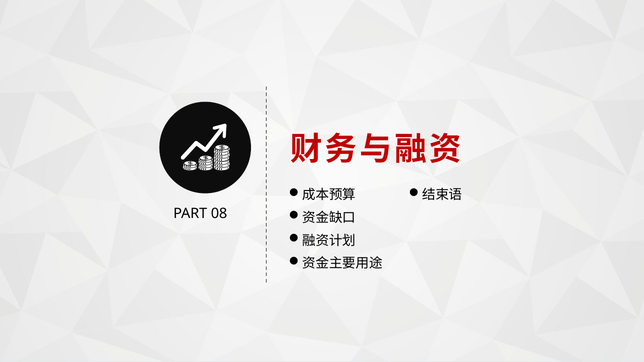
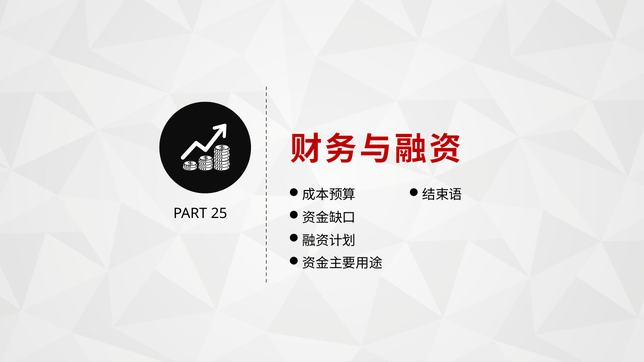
08: 08 -> 25 (219, 214)
